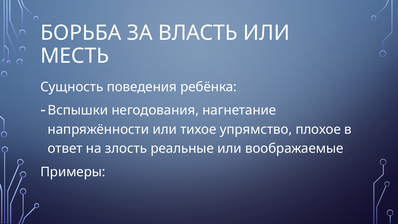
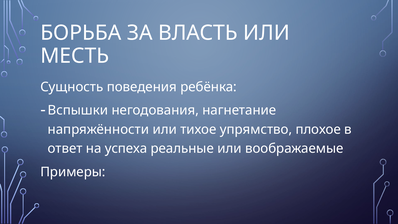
злость: злость -> успеха (126, 149)
